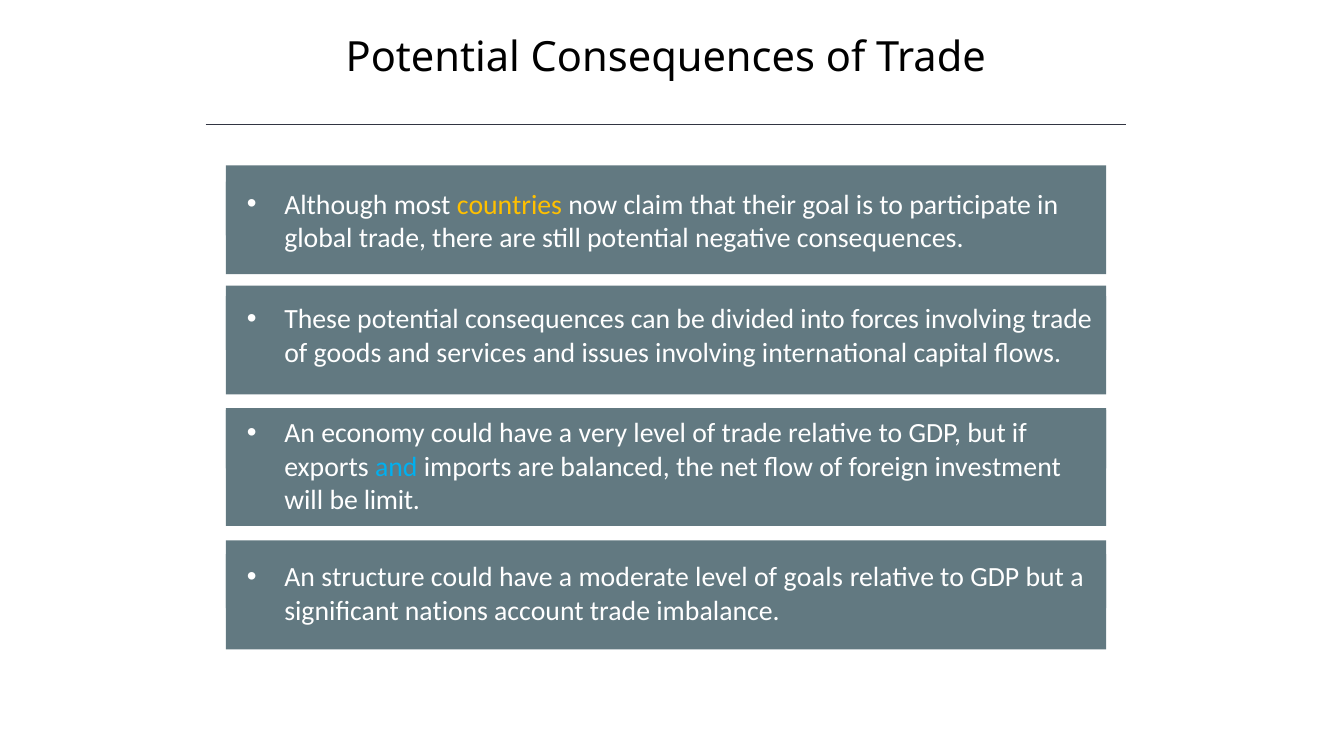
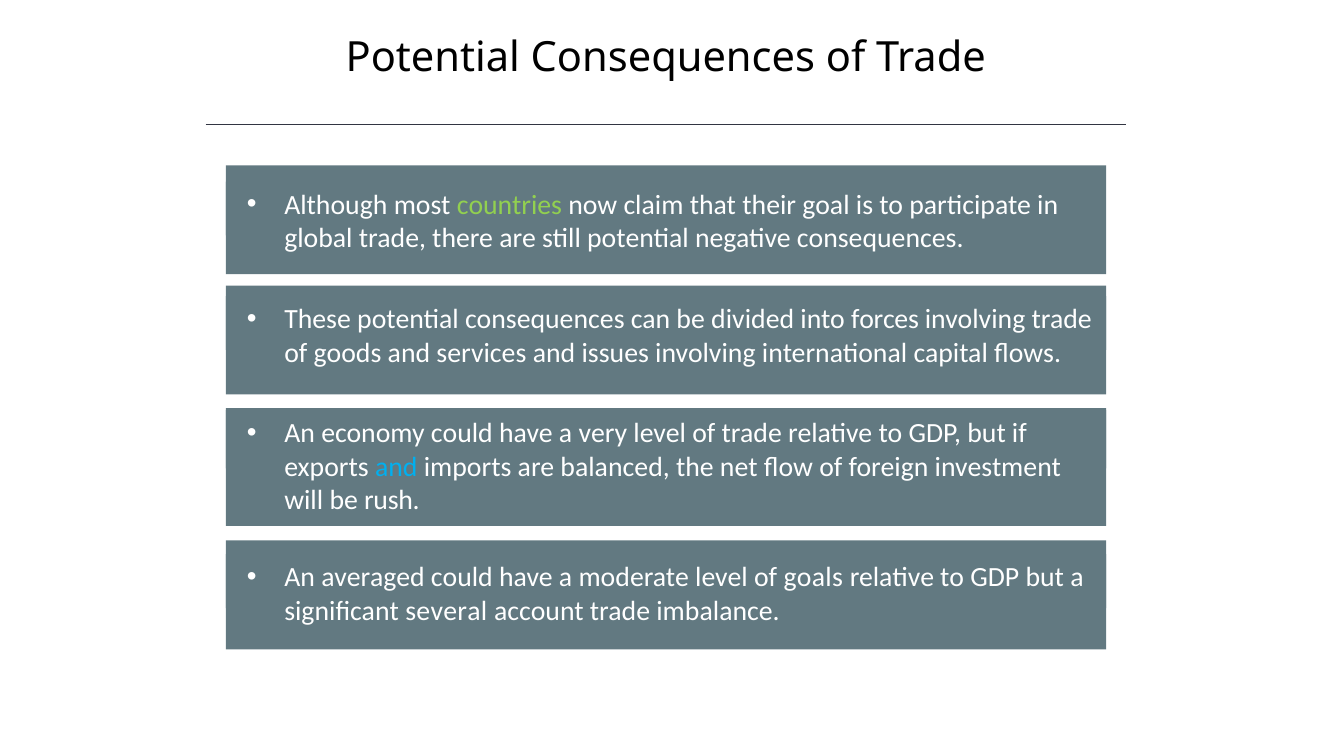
countries colour: yellow -> light green (509, 205)
limit: limit -> rush (392, 500)
structure: structure -> averaged (373, 578)
nations: nations -> several (446, 611)
